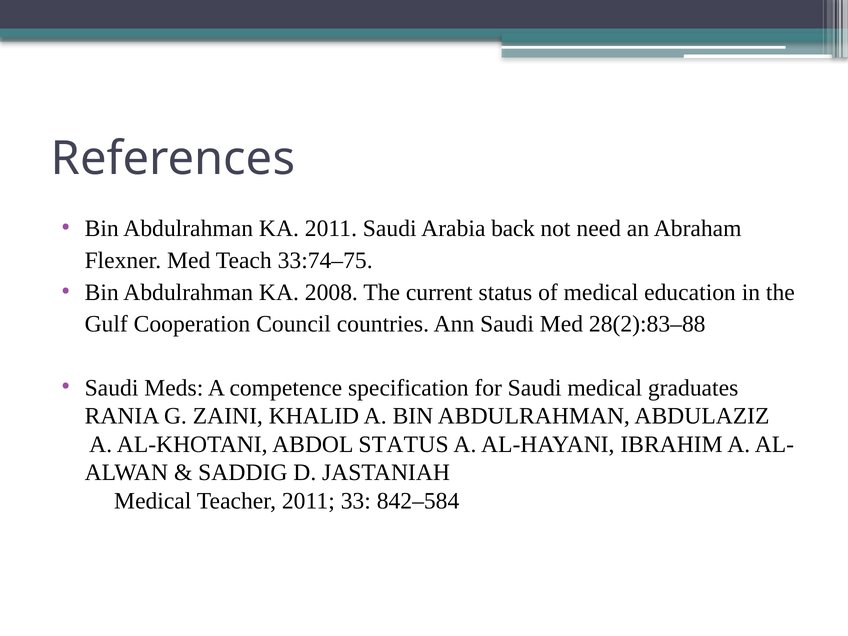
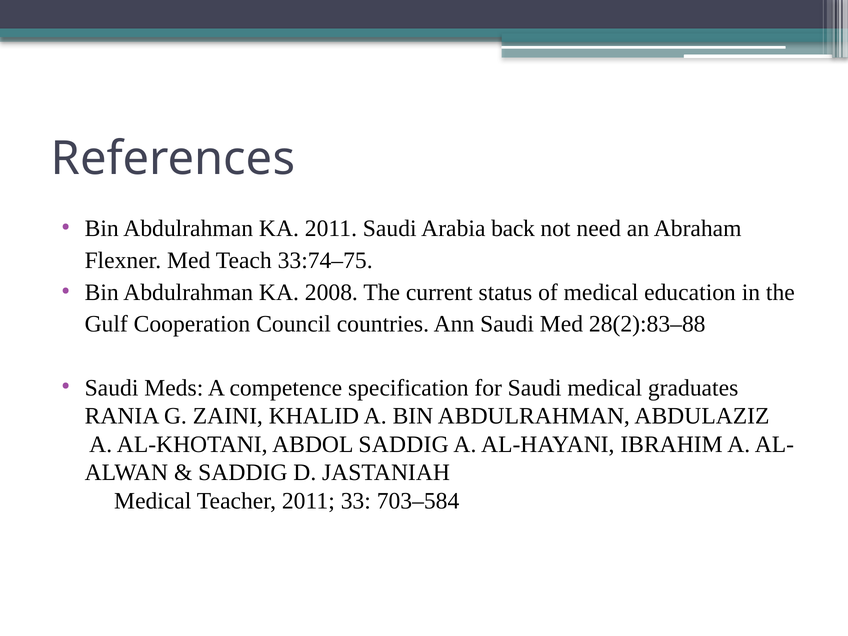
ABDOL STATUS: STATUS -> SADDIG (404, 444)
842–584: 842–584 -> 703–584 (418, 501)
